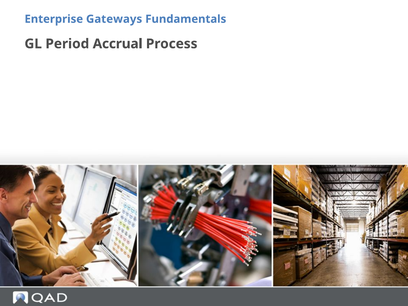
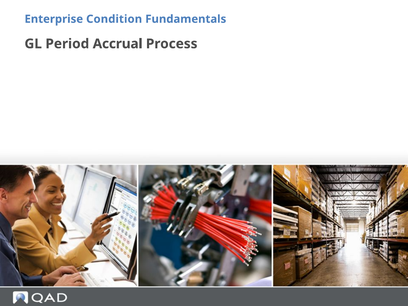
Gateways: Gateways -> Condition (114, 19)
